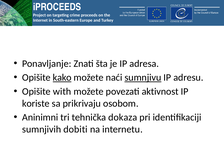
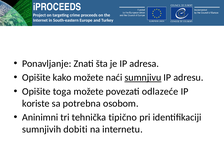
kako underline: present -> none (62, 78)
with: with -> toga (62, 91)
aktivnost: aktivnost -> odlazeće (160, 91)
prikrivaju: prikrivaju -> potrebna (82, 103)
dokaza: dokaza -> tipično (123, 117)
